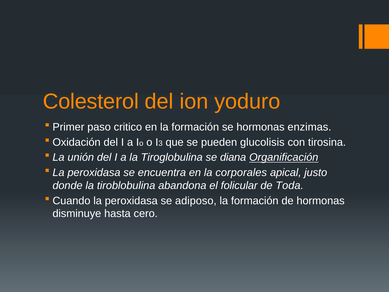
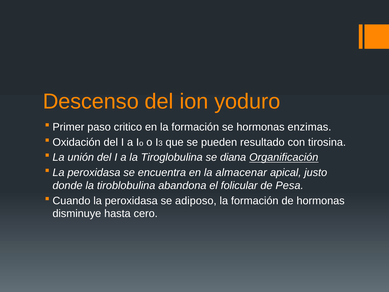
Colesterol: Colesterol -> Descenso (91, 101)
glucolisis: glucolisis -> resultado (262, 142)
corporales: corporales -> almacenar (241, 172)
Toda: Toda -> Pesa (290, 185)
